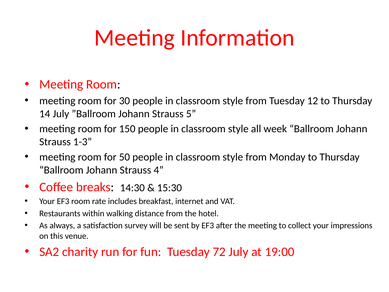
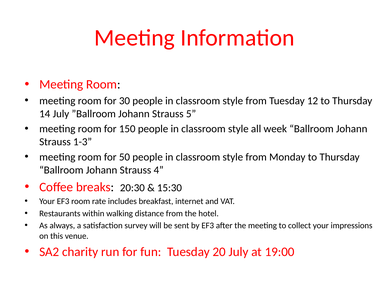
14:30: 14:30 -> 20:30 (132, 188)
72: 72 -> 20 (219, 252)
